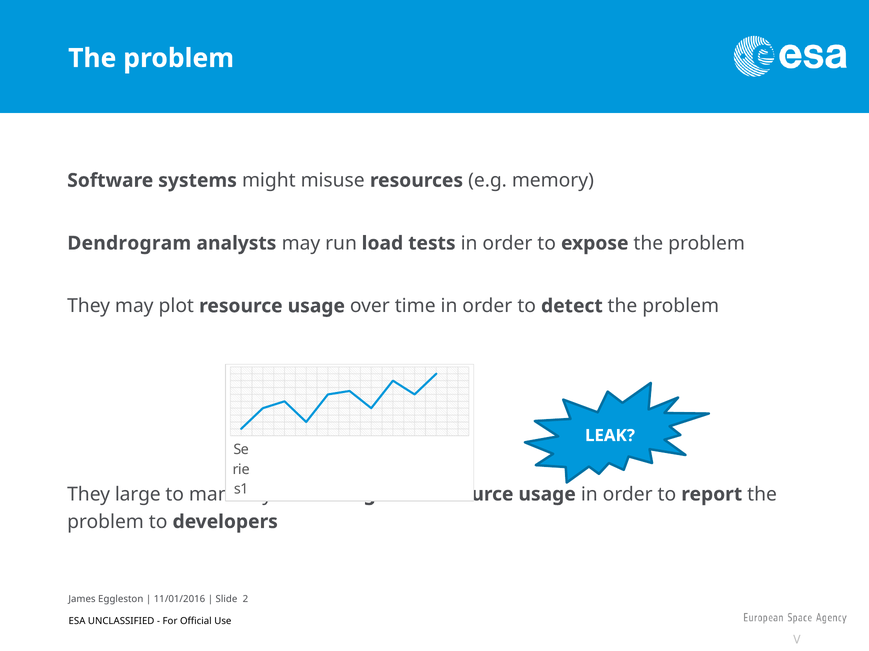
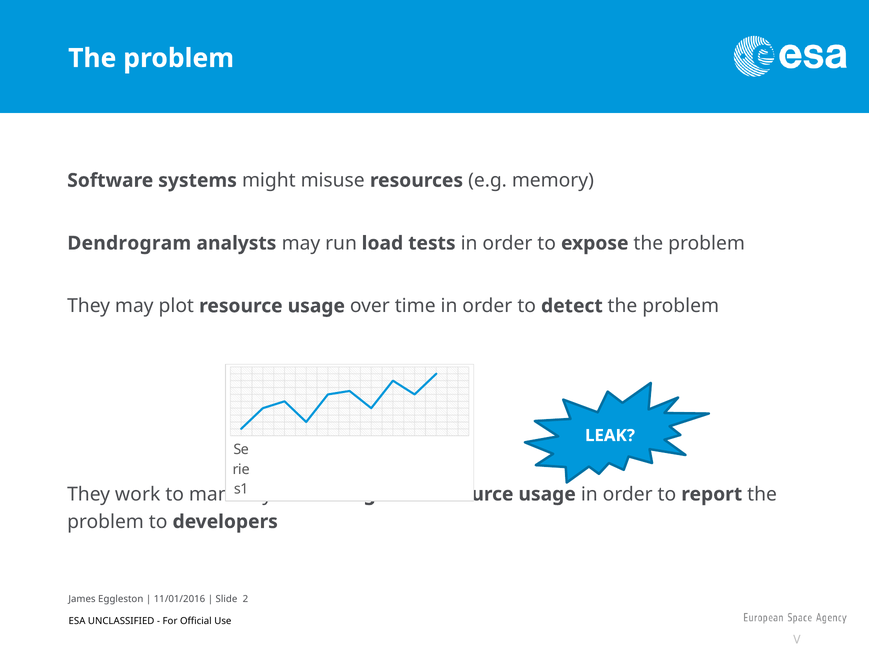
large: large -> work (138, 495)
